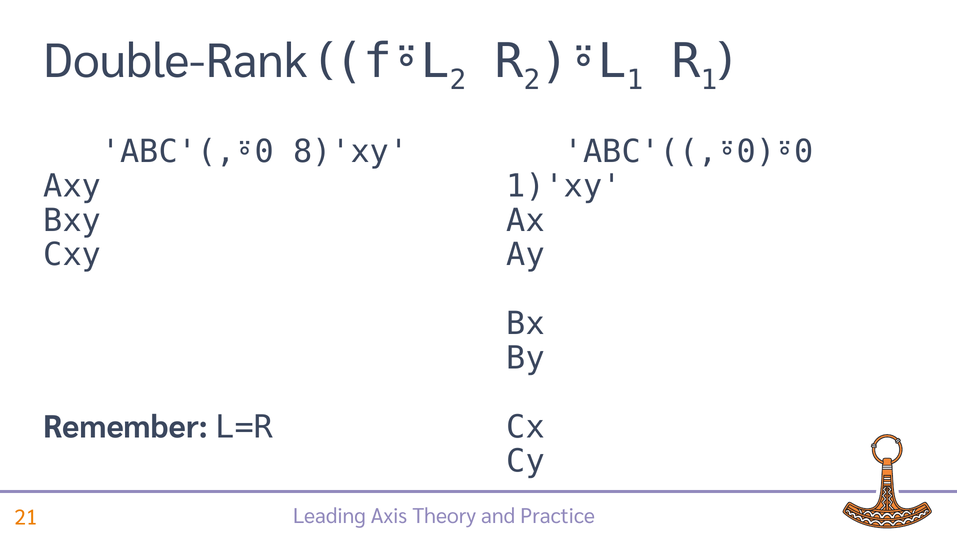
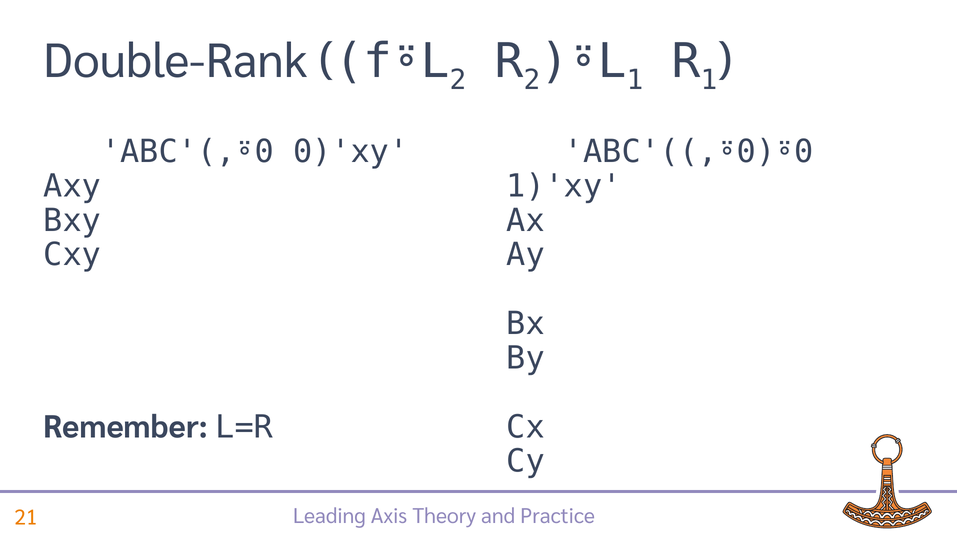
8)'xy: 8)'xy -> 0)'xy (351, 152)
